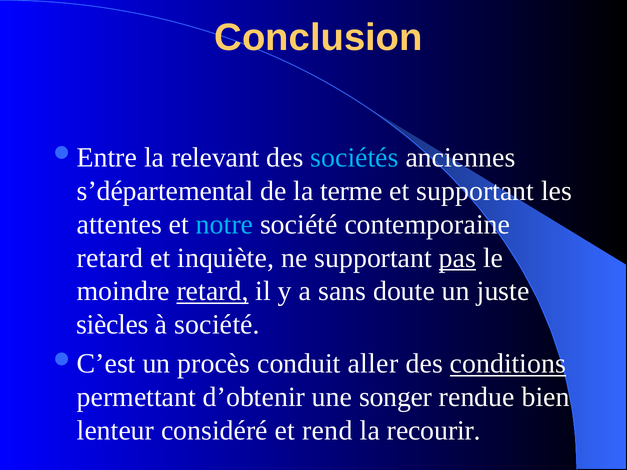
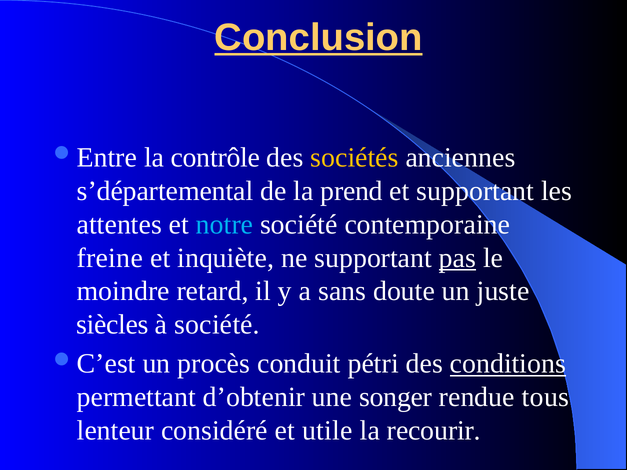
Conclusion underline: none -> present (319, 38)
relevant: relevant -> contrôle (215, 158)
sociétés colour: light blue -> yellow (355, 158)
terme: terme -> prend (352, 191)
retard: retard -> freine (110, 258)
retard underline: present -> none (213, 291)
aller: aller -> pétri (373, 364)
bien: bien -> tous (546, 397)
rend: rend -> utile (327, 431)
